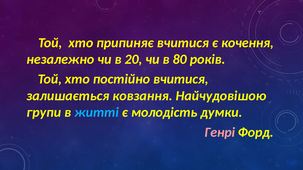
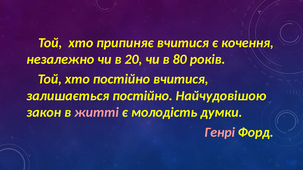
залишається ковзання: ковзання -> постійно (143, 96)
групи: групи -> закон (44, 113)
житті colour: light blue -> pink (97, 113)
